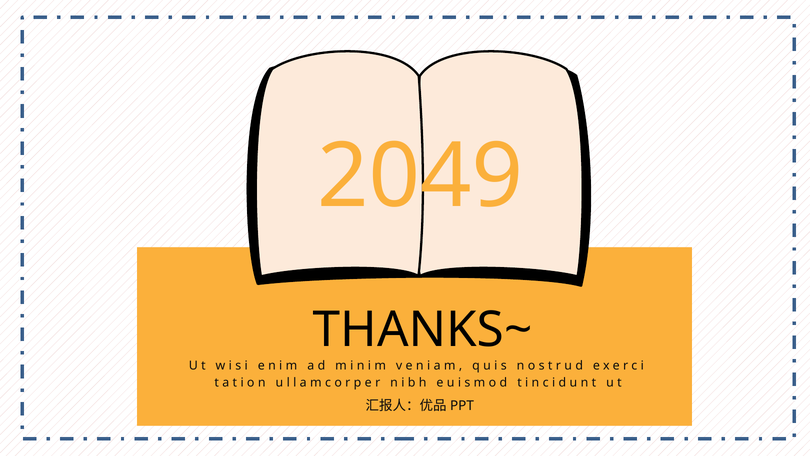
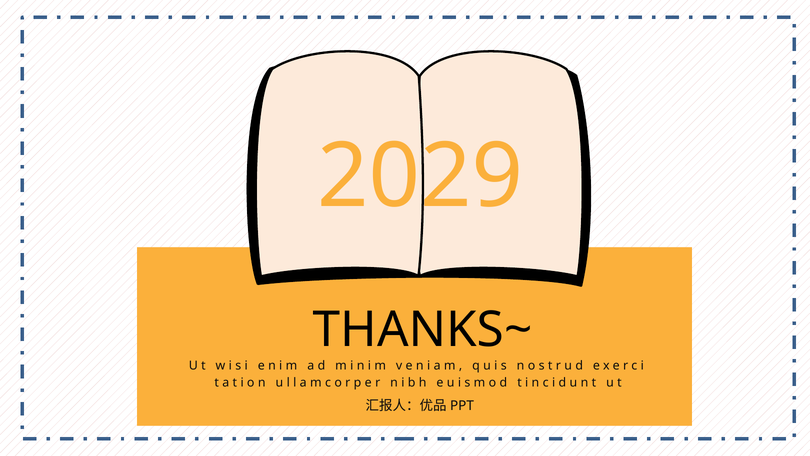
2049: 2049 -> 2029 (420, 176)
